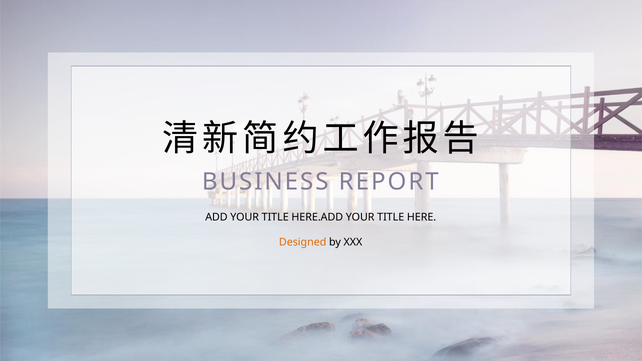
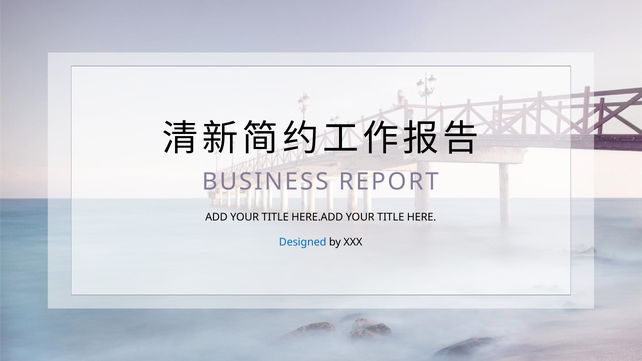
Designed colour: orange -> blue (303, 242)
